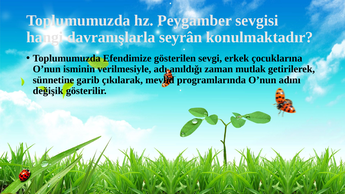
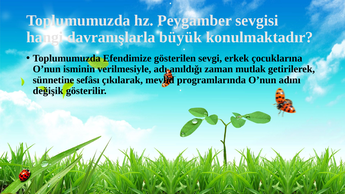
seyrân: seyrân -> büyük (181, 37)
garib: garib -> sefâsı (88, 80)
